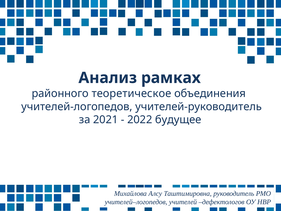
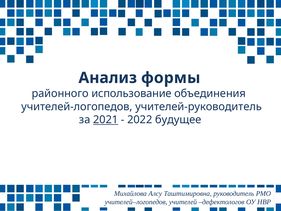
рамках: рамках -> формы (171, 78)
теоретическое: теоретическое -> использование (132, 93)
2021 underline: none -> present (106, 120)
